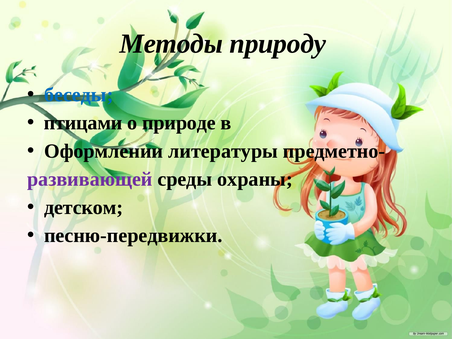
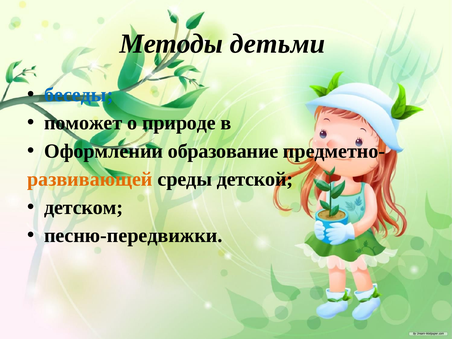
природу: природу -> детьми (278, 44)
птицами: птицами -> поможет (83, 123)
литературы: литературы -> образование (223, 151)
развивающей colour: purple -> orange (90, 179)
охраны: охраны -> детской (255, 179)
